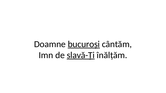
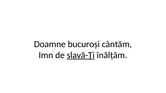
bucuroși underline: present -> none (84, 44)
